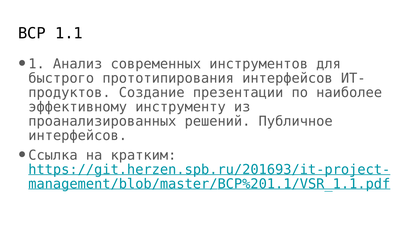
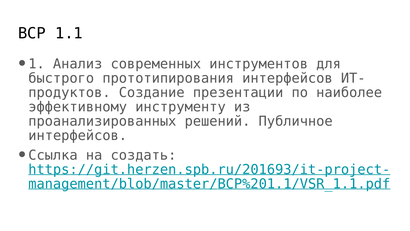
кратким: кратким -> создать (143, 155)
